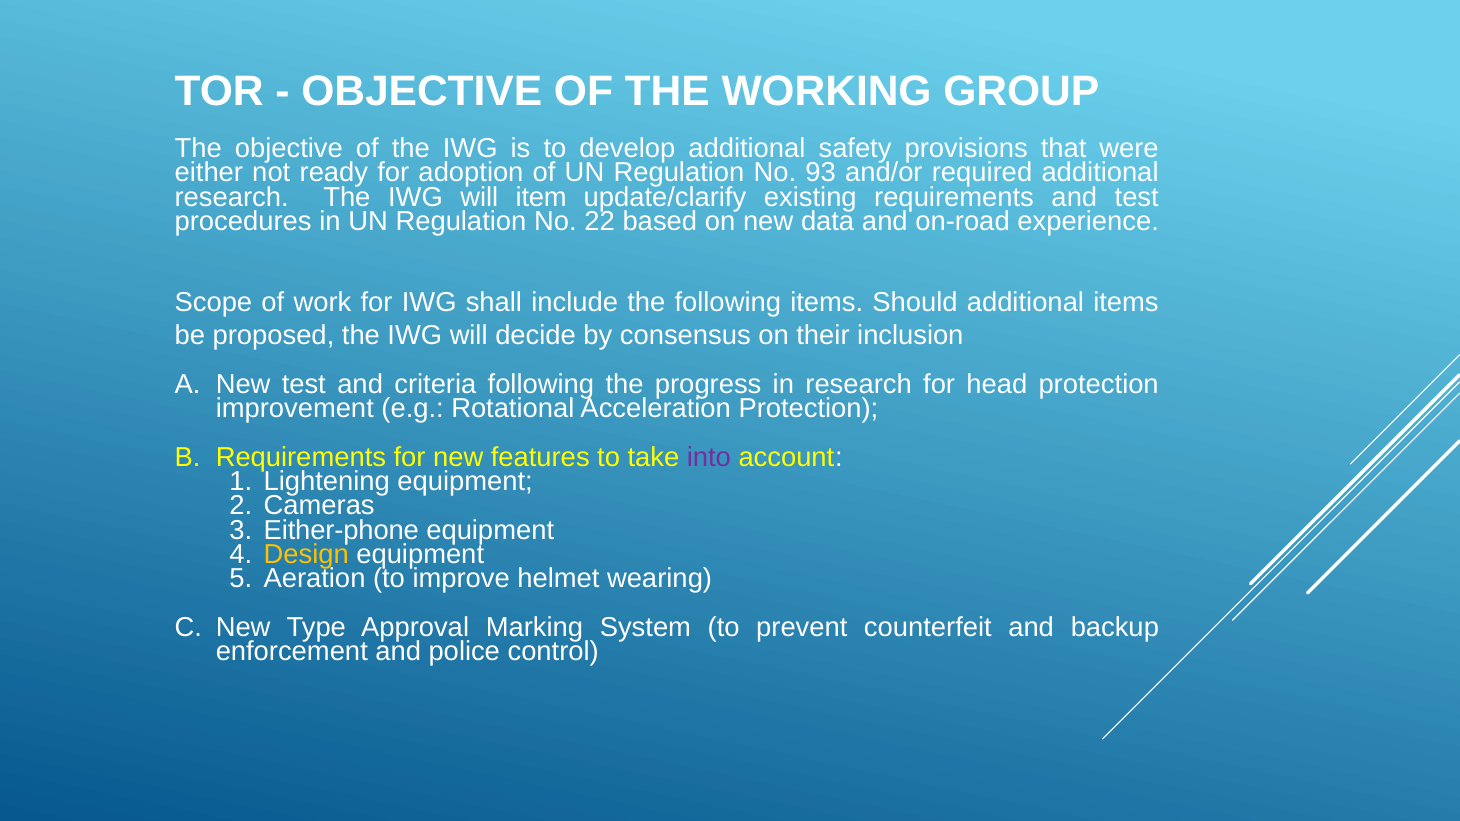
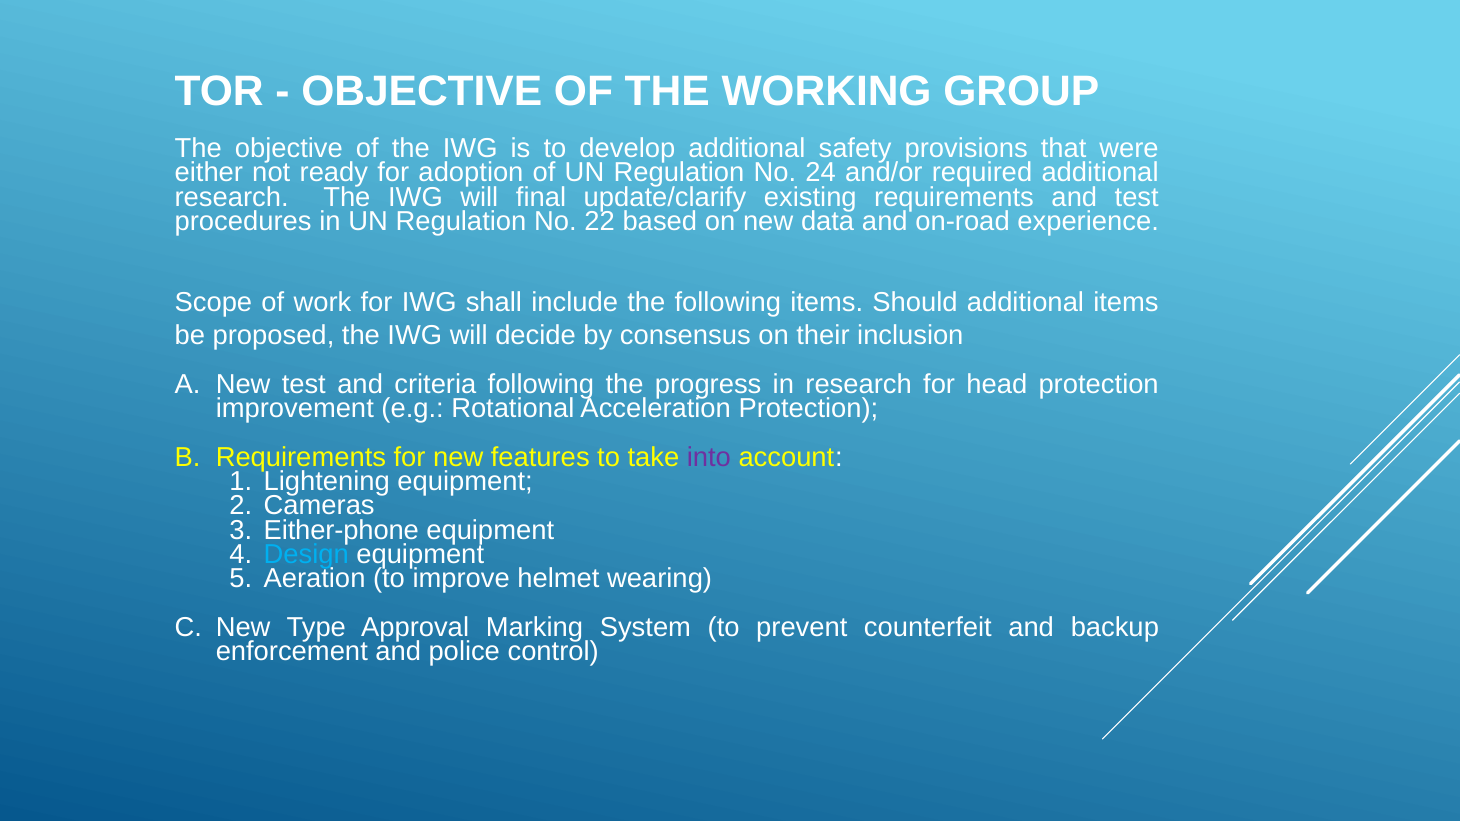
93: 93 -> 24 (821, 173)
item: item -> final (541, 197)
Design colour: yellow -> light blue (306, 555)
